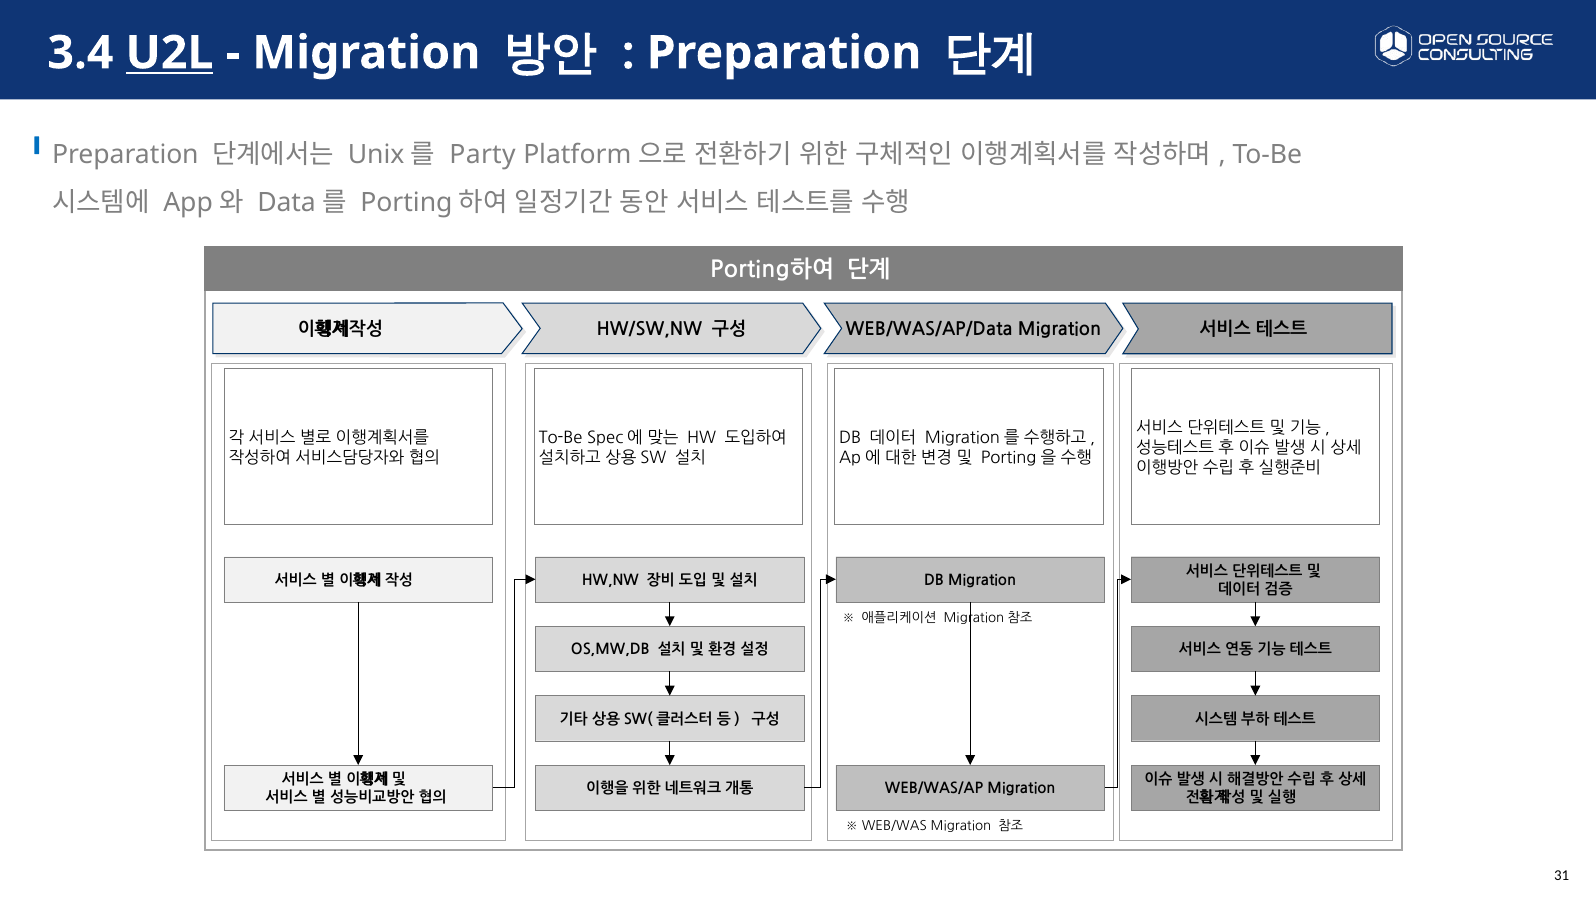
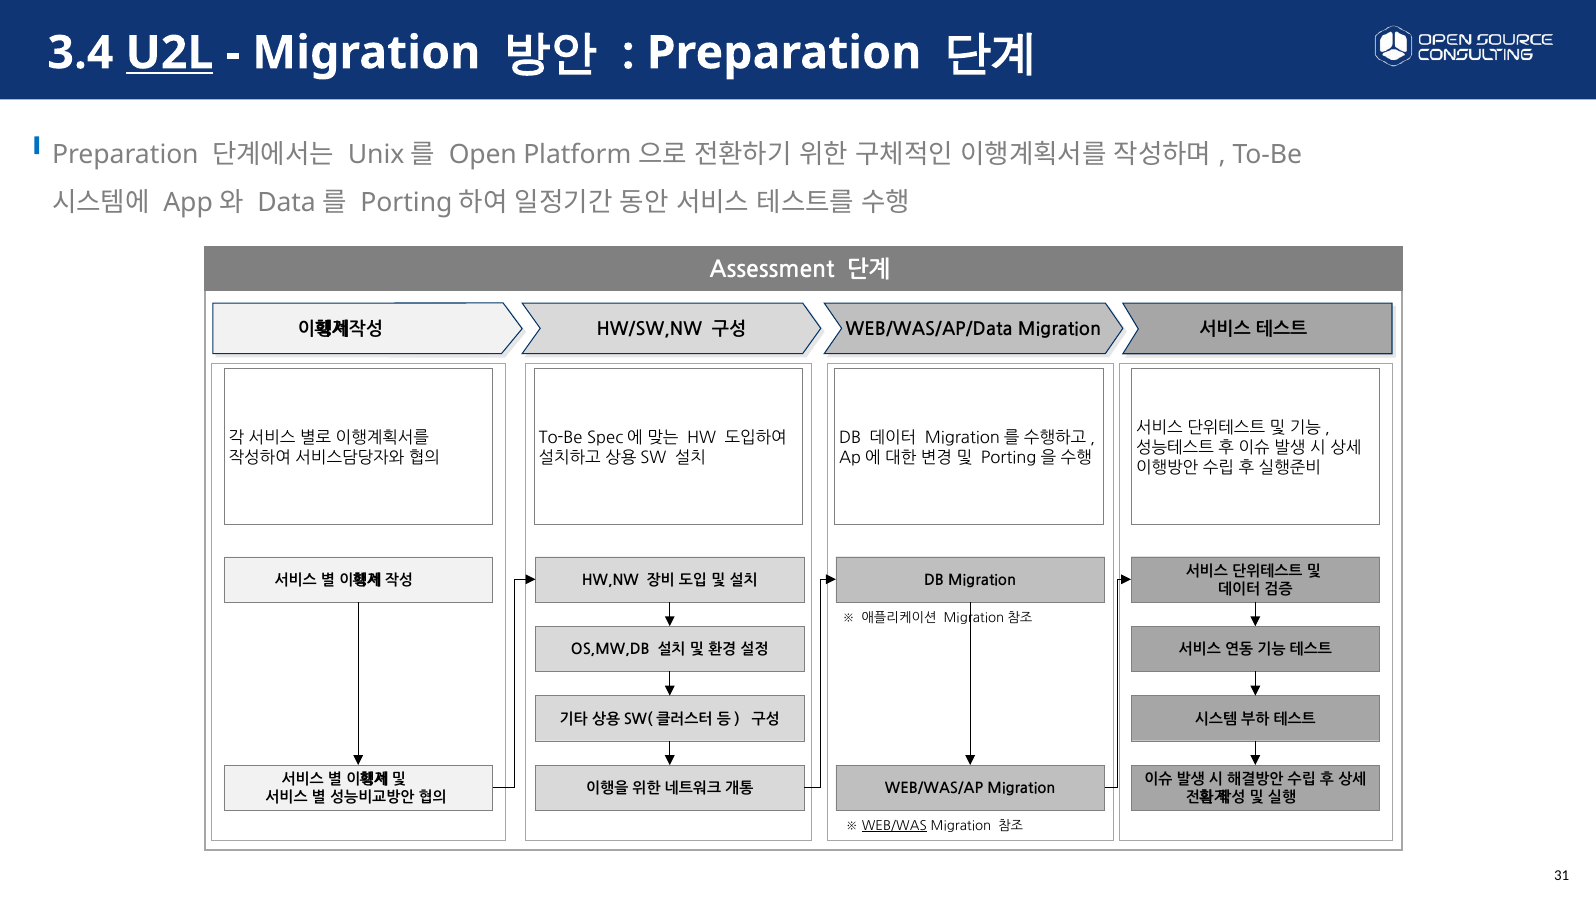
Party: Party -> Open (483, 155)
Porting하여: Porting하여 -> Assessment (772, 270)
WEB/WAS underline: none -> present (894, 826)
